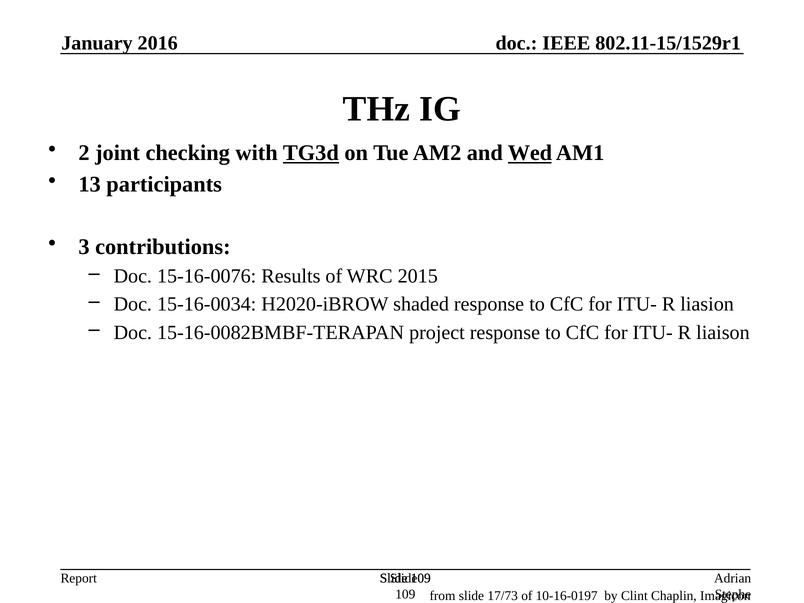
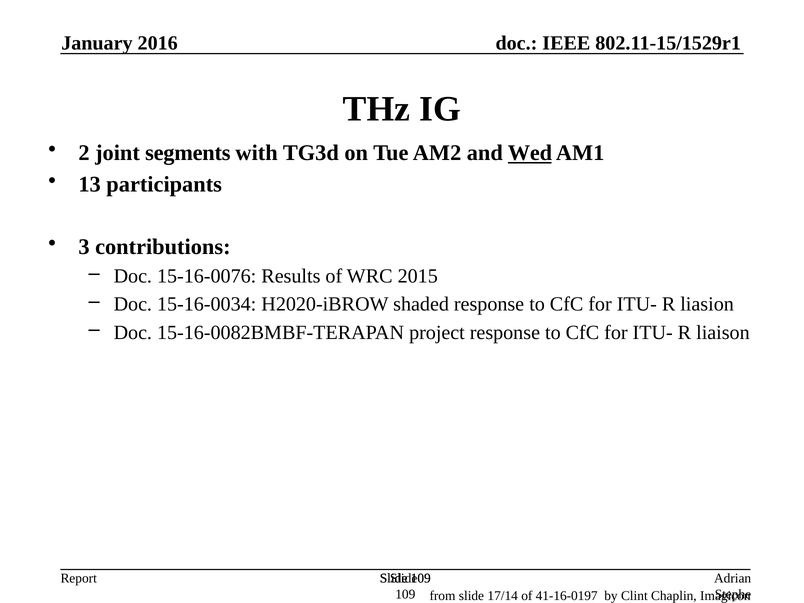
checking: checking -> segments (188, 153)
TG3d underline: present -> none (311, 153)
17/73: 17/73 -> 17/14 (503, 596)
10-16-0197: 10-16-0197 -> 41-16-0197 (567, 596)
